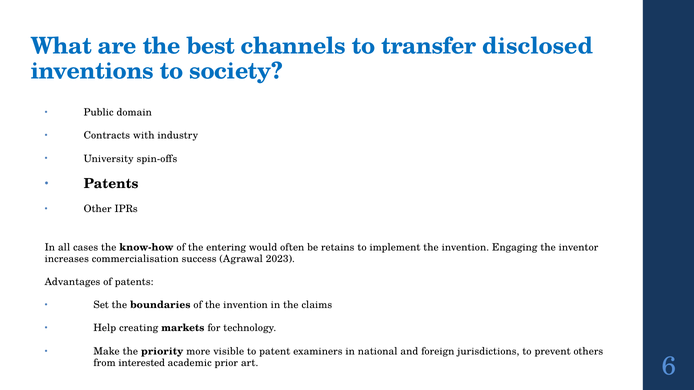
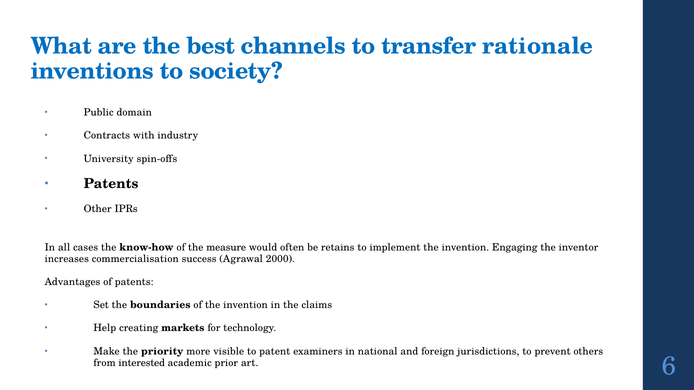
disclosed: disclosed -> rationale (538, 46)
entering: entering -> measure (226, 248)
2023: 2023 -> 2000 (280, 259)
